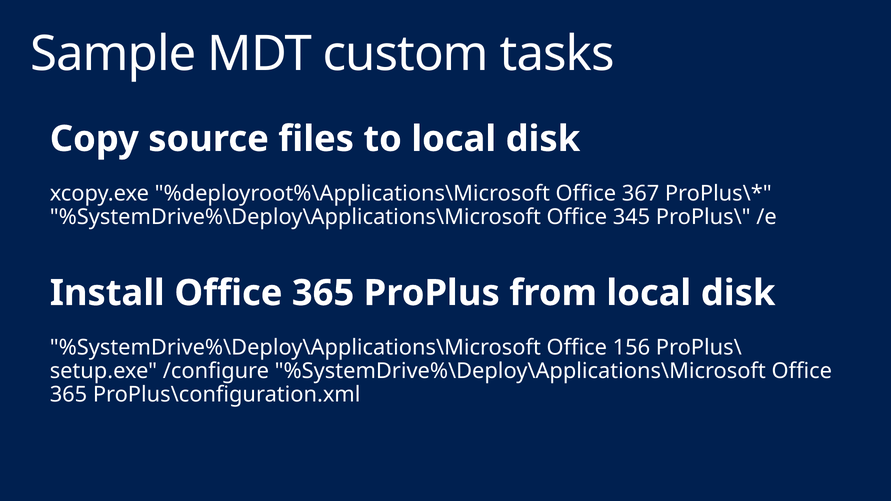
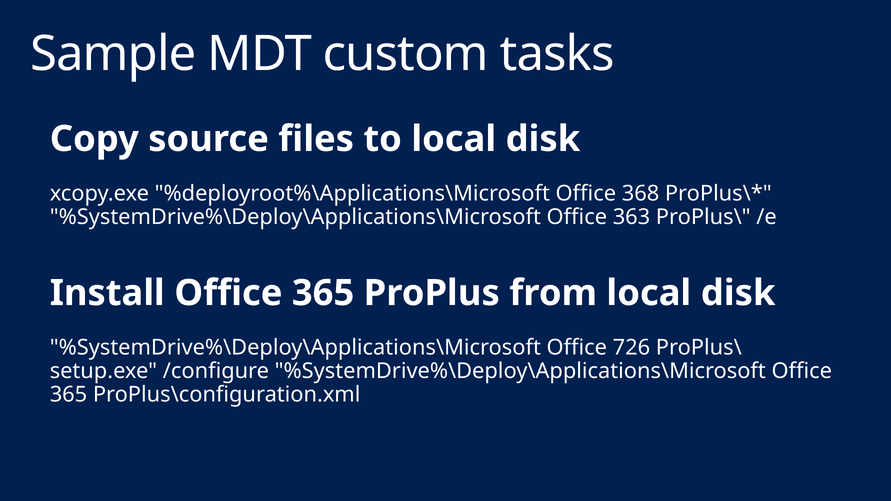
367: 367 -> 368 (641, 194)
345: 345 -> 363 (631, 217)
156: 156 -> 726 (631, 348)
